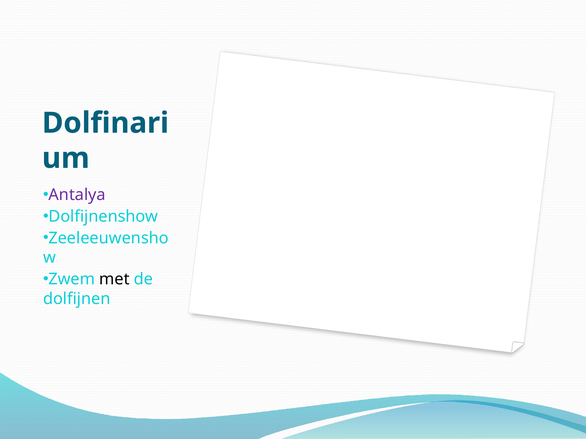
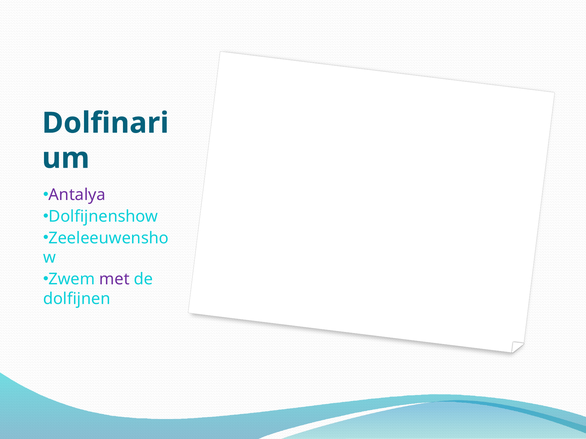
met colour: black -> purple (114, 279)
